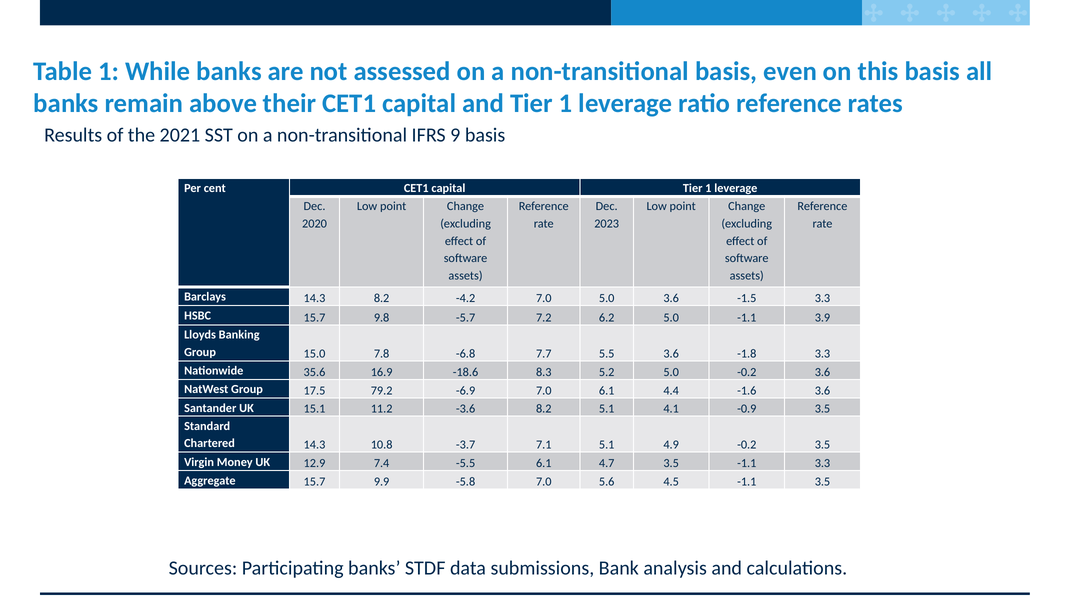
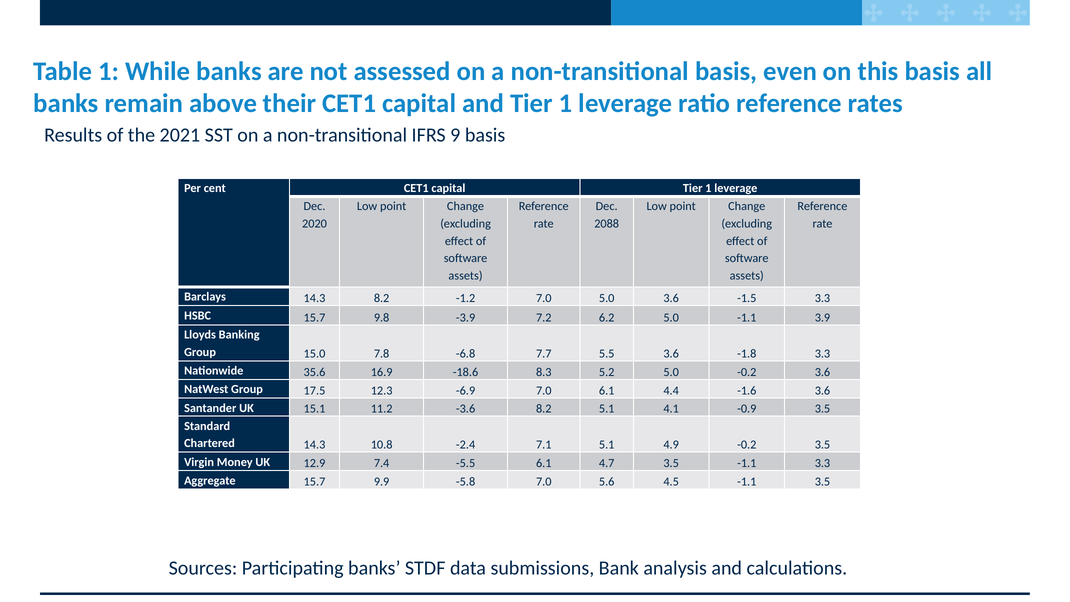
2023: 2023 -> 2088 (607, 224)
-4.2: -4.2 -> -1.2 (466, 298)
-5.7: -5.7 -> -3.9 (466, 317)
79.2: 79.2 -> 12.3 (382, 391)
-3.7: -3.7 -> -2.4 (466, 444)
